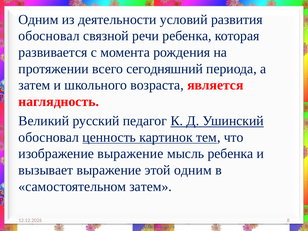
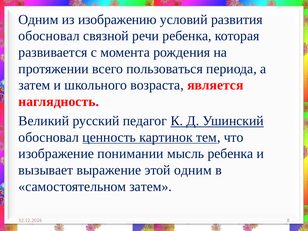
деятельности: деятельности -> изображению (117, 19)
сегодняшний: сегодняшний -> пользоваться (165, 69)
изображение выражение: выражение -> понимании (130, 154)
